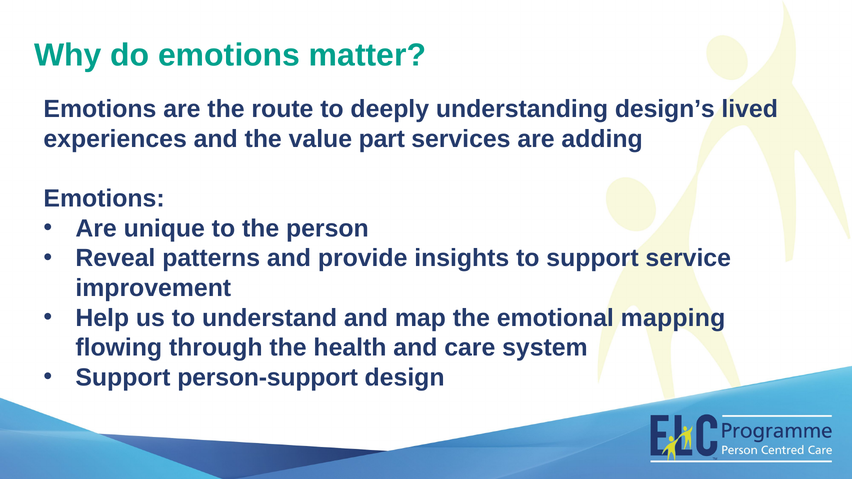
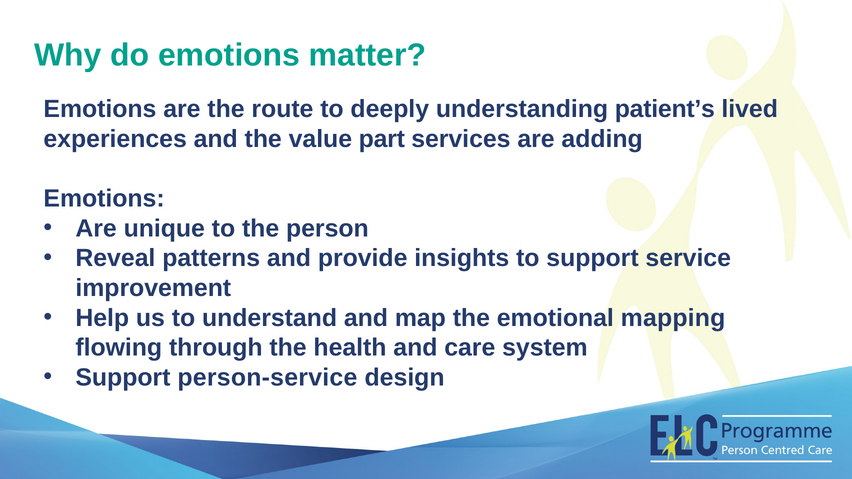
design’s: design’s -> patient’s (665, 109)
person-support: person-support -> person-service (267, 378)
